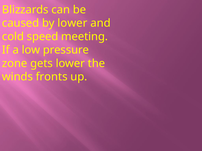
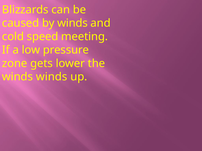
by lower: lower -> winds (73, 23)
winds fronts: fronts -> winds (52, 77)
